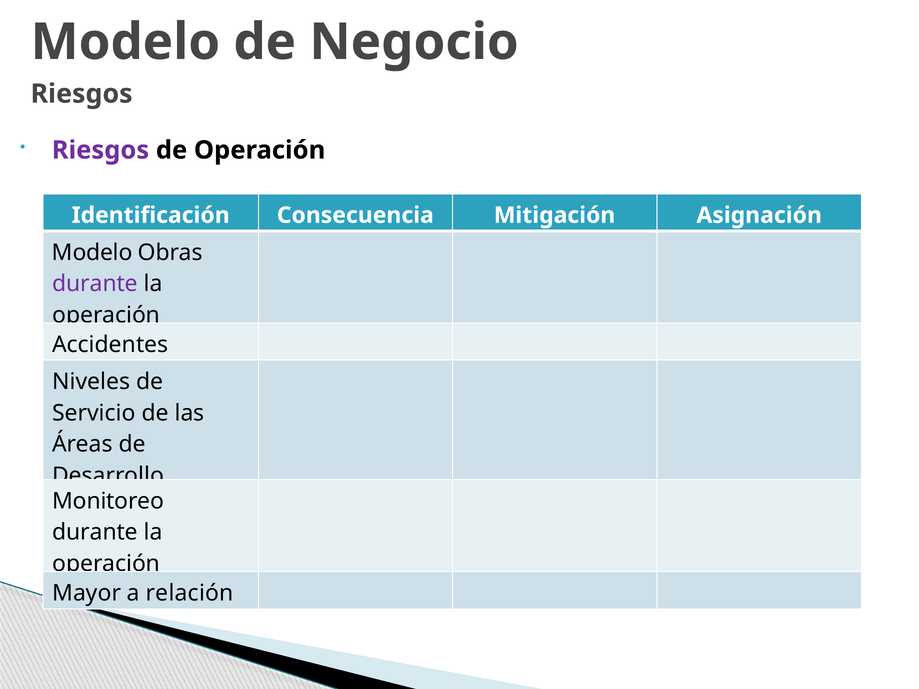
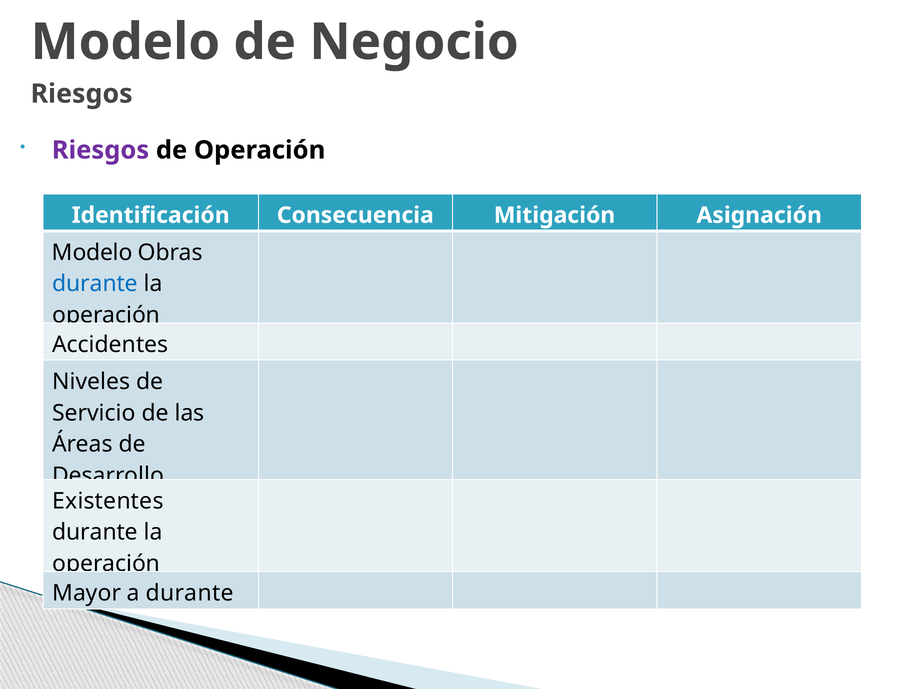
durante colour: purple -> blue (95, 284)
Monitoreo: Monitoreo -> Existentes (108, 501)
a relación: relación -> durante (190, 593)
